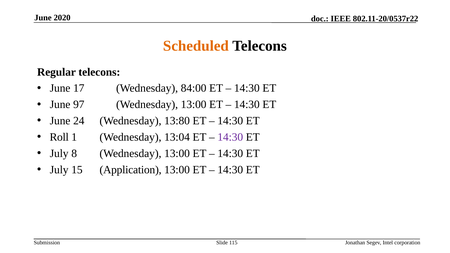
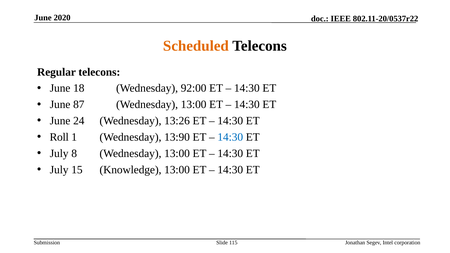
17: 17 -> 18 (79, 88)
84:00: 84:00 -> 92:00 (194, 88)
97: 97 -> 87 (79, 105)
13:80: 13:80 -> 13:26 (177, 121)
13:04: 13:04 -> 13:90 (177, 137)
14:30 colour: purple -> blue (230, 137)
Application: Application -> Knowledge (131, 170)
